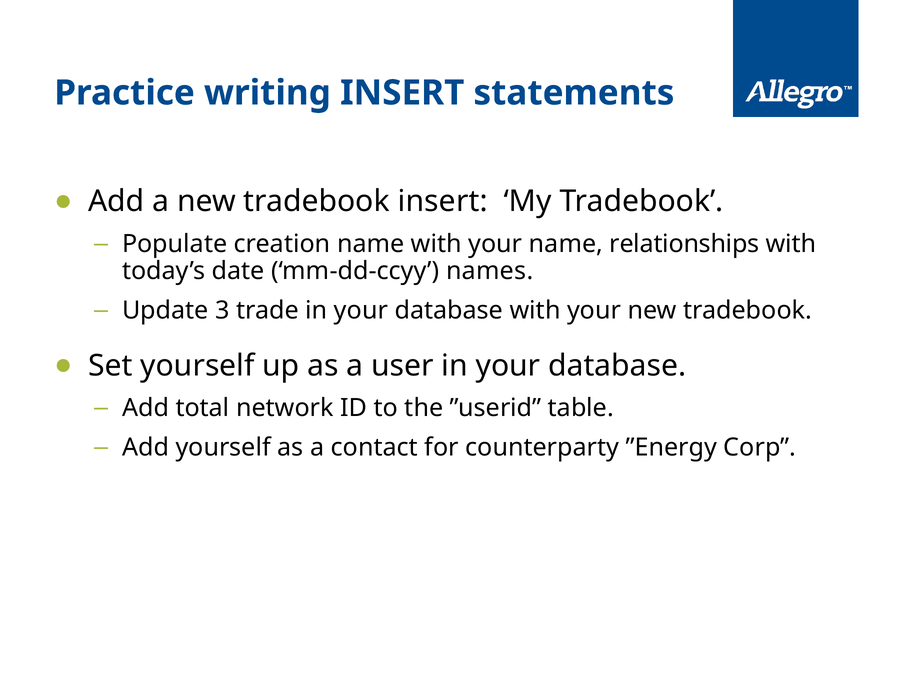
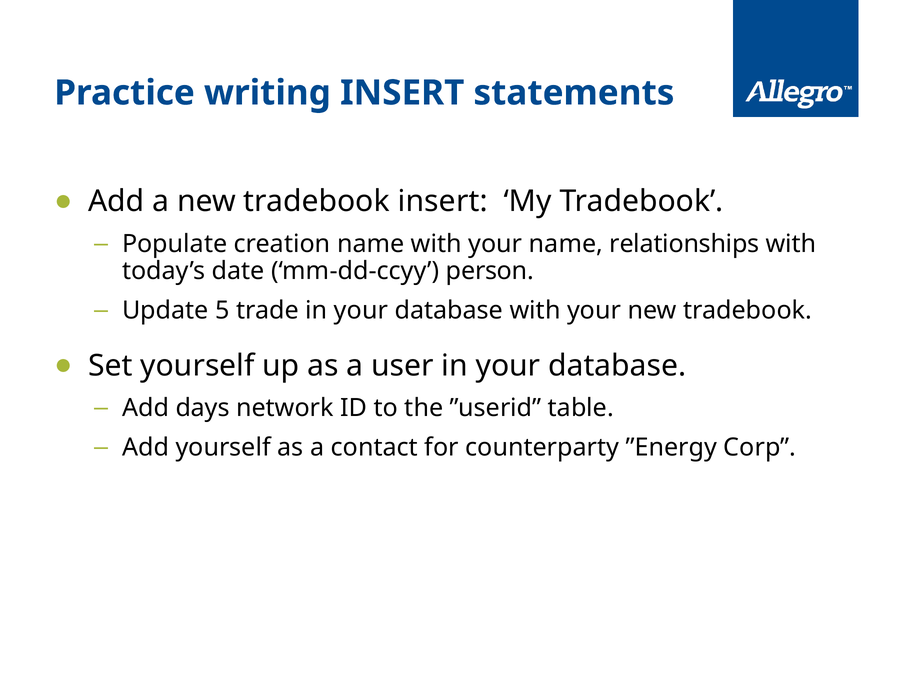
names: names -> person (490, 271)
3: 3 -> 5 (222, 311)
total: total -> days (203, 408)
